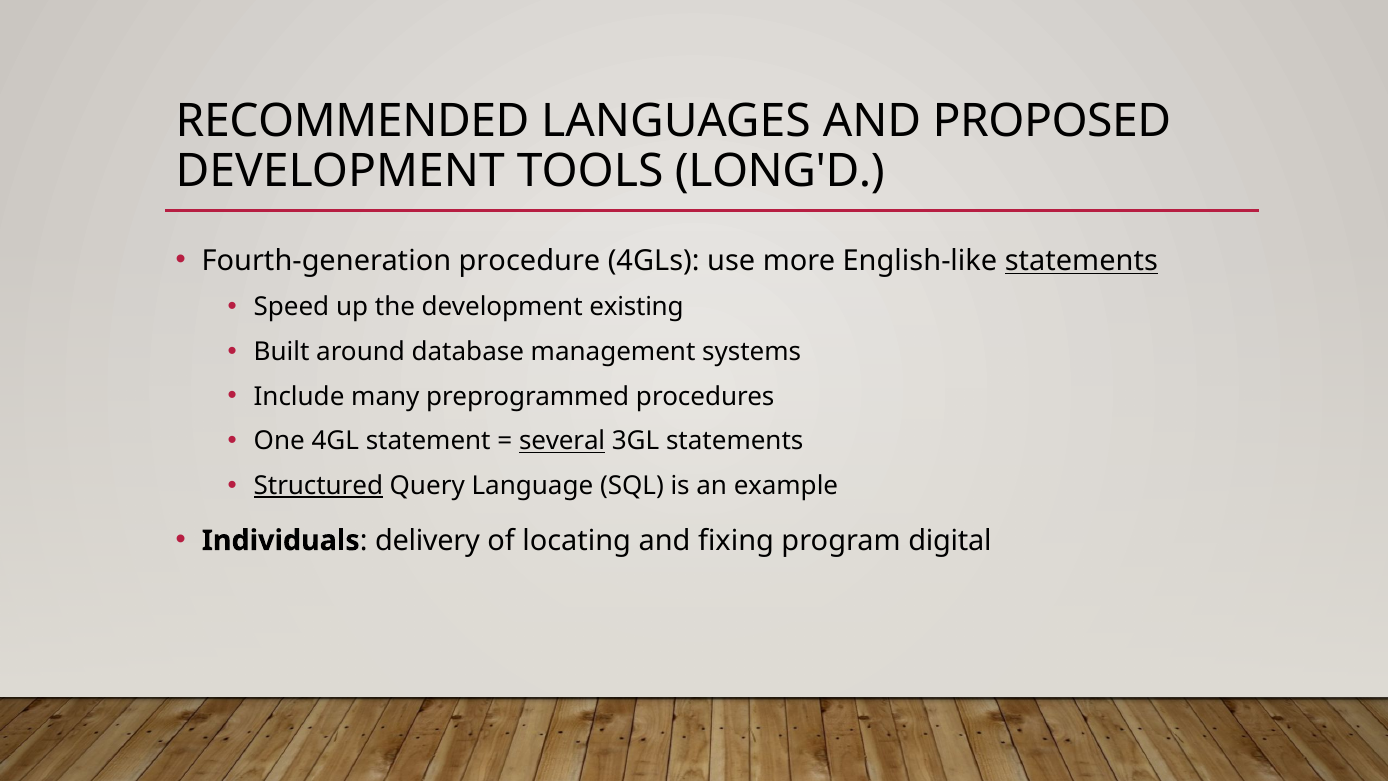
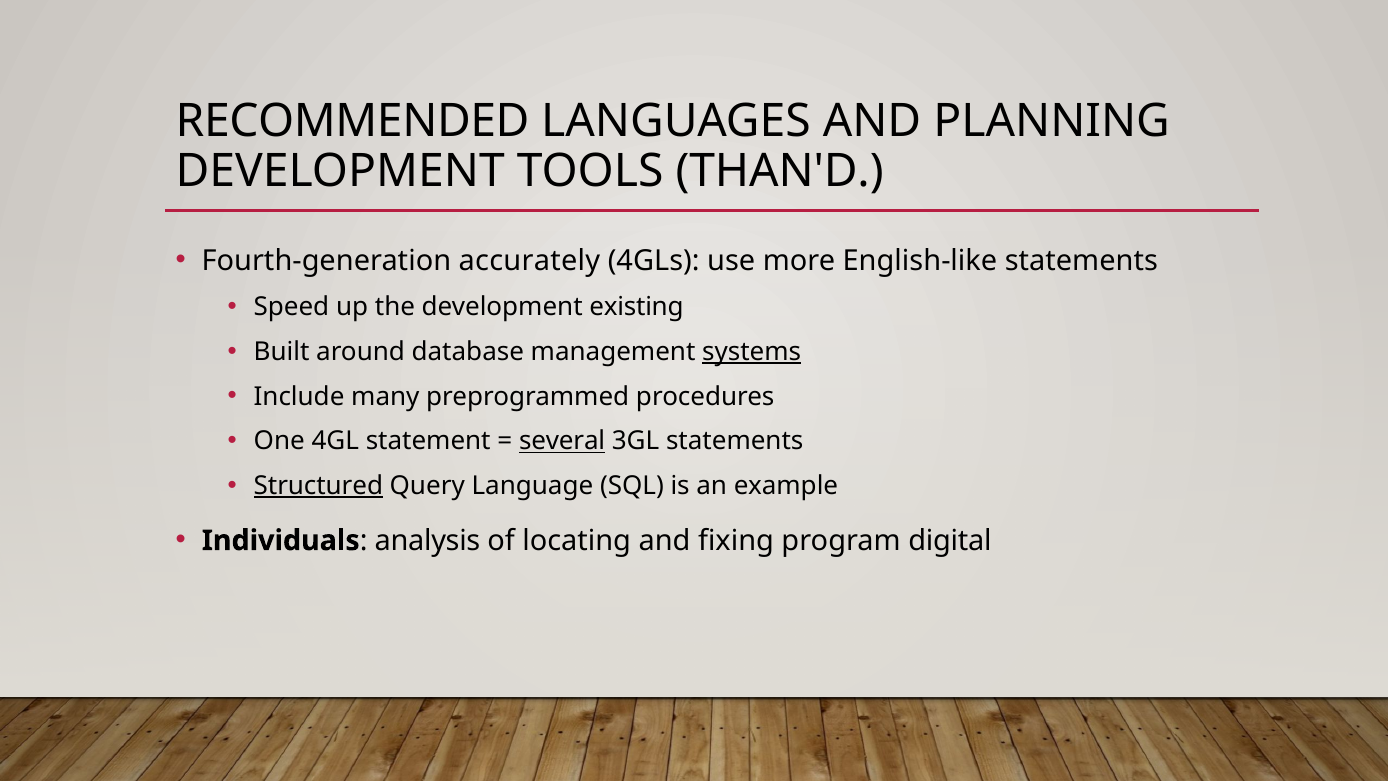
PROPOSED: PROPOSED -> PLANNING (1052, 122)
LONG'D: LONG'D -> THAN'D (780, 172)
procedure: procedure -> accurately (529, 261)
statements underline: present -> none (1081, 261)
systems underline: none -> present (752, 352)
delivery: delivery -> analysis (427, 540)
